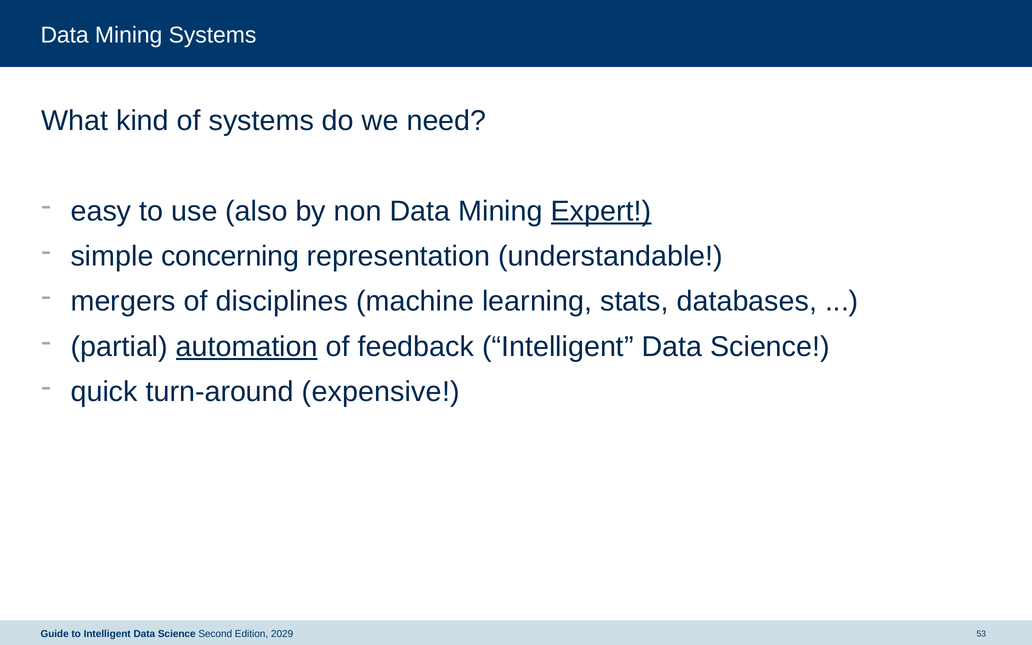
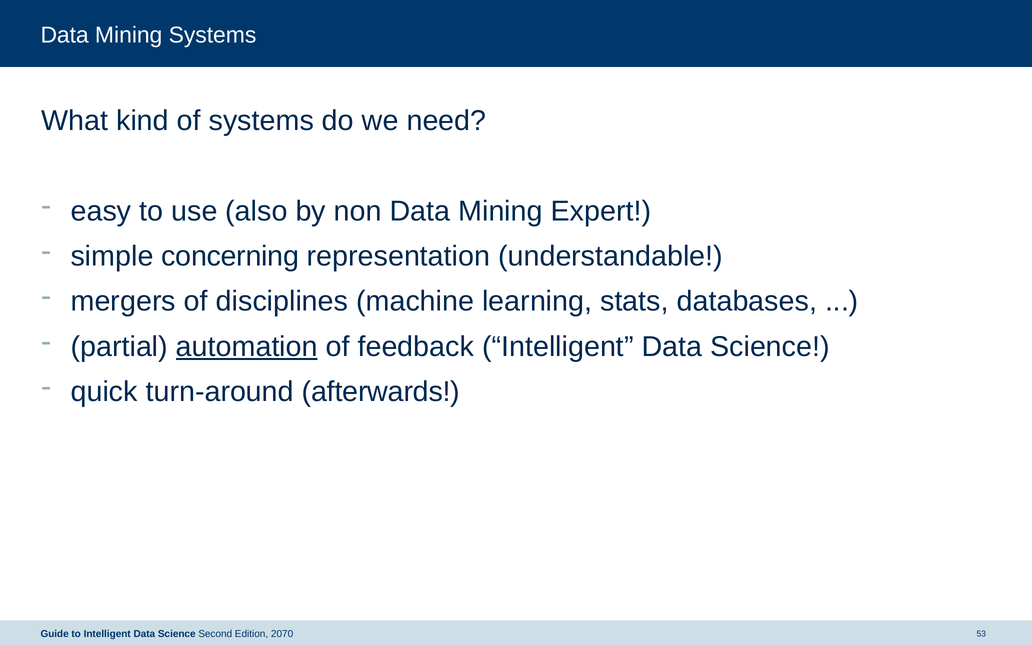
Expert underline: present -> none (601, 211)
expensive: expensive -> afterwards (381, 392)
2029: 2029 -> 2070 (282, 634)
